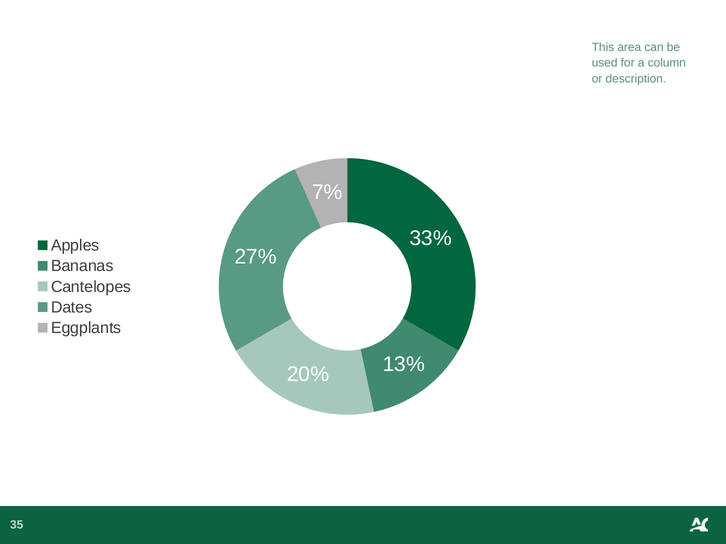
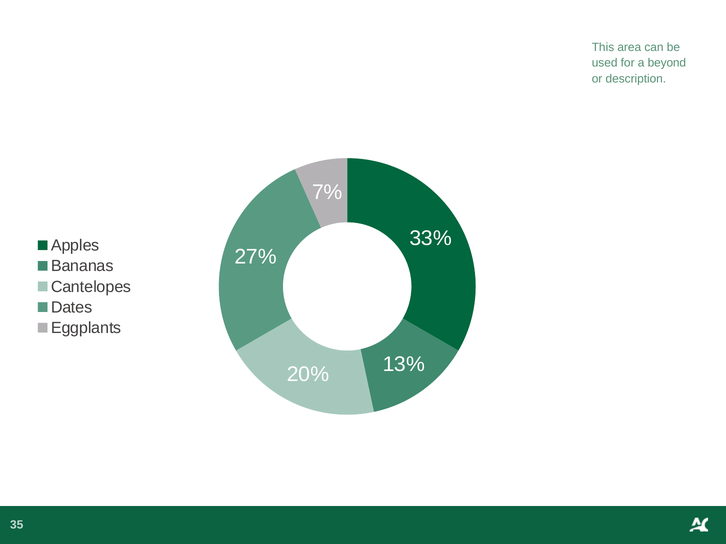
column: column -> beyond (667, 63)
